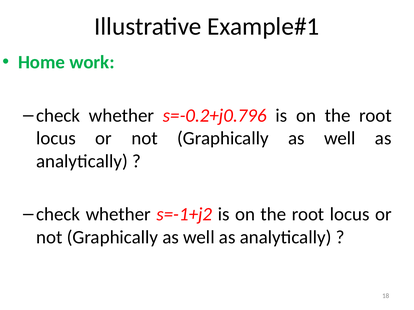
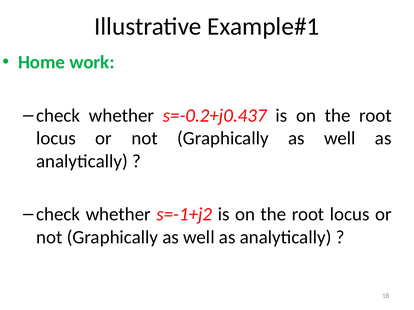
s=-0.2+j0.796: s=-0.2+j0.796 -> s=-0.2+j0.437 (215, 116)
